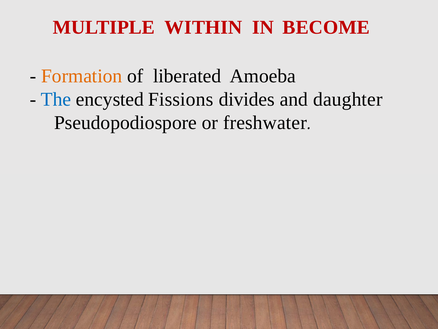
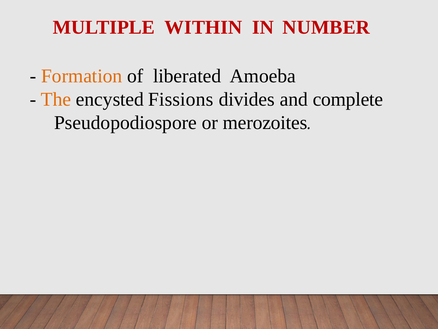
BECOME: BECOME -> NUMBER (326, 27)
The colour: blue -> orange (56, 99)
daughter: daughter -> complete (348, 99)
freshwater: freshwater -> merozoites (265, 123)
